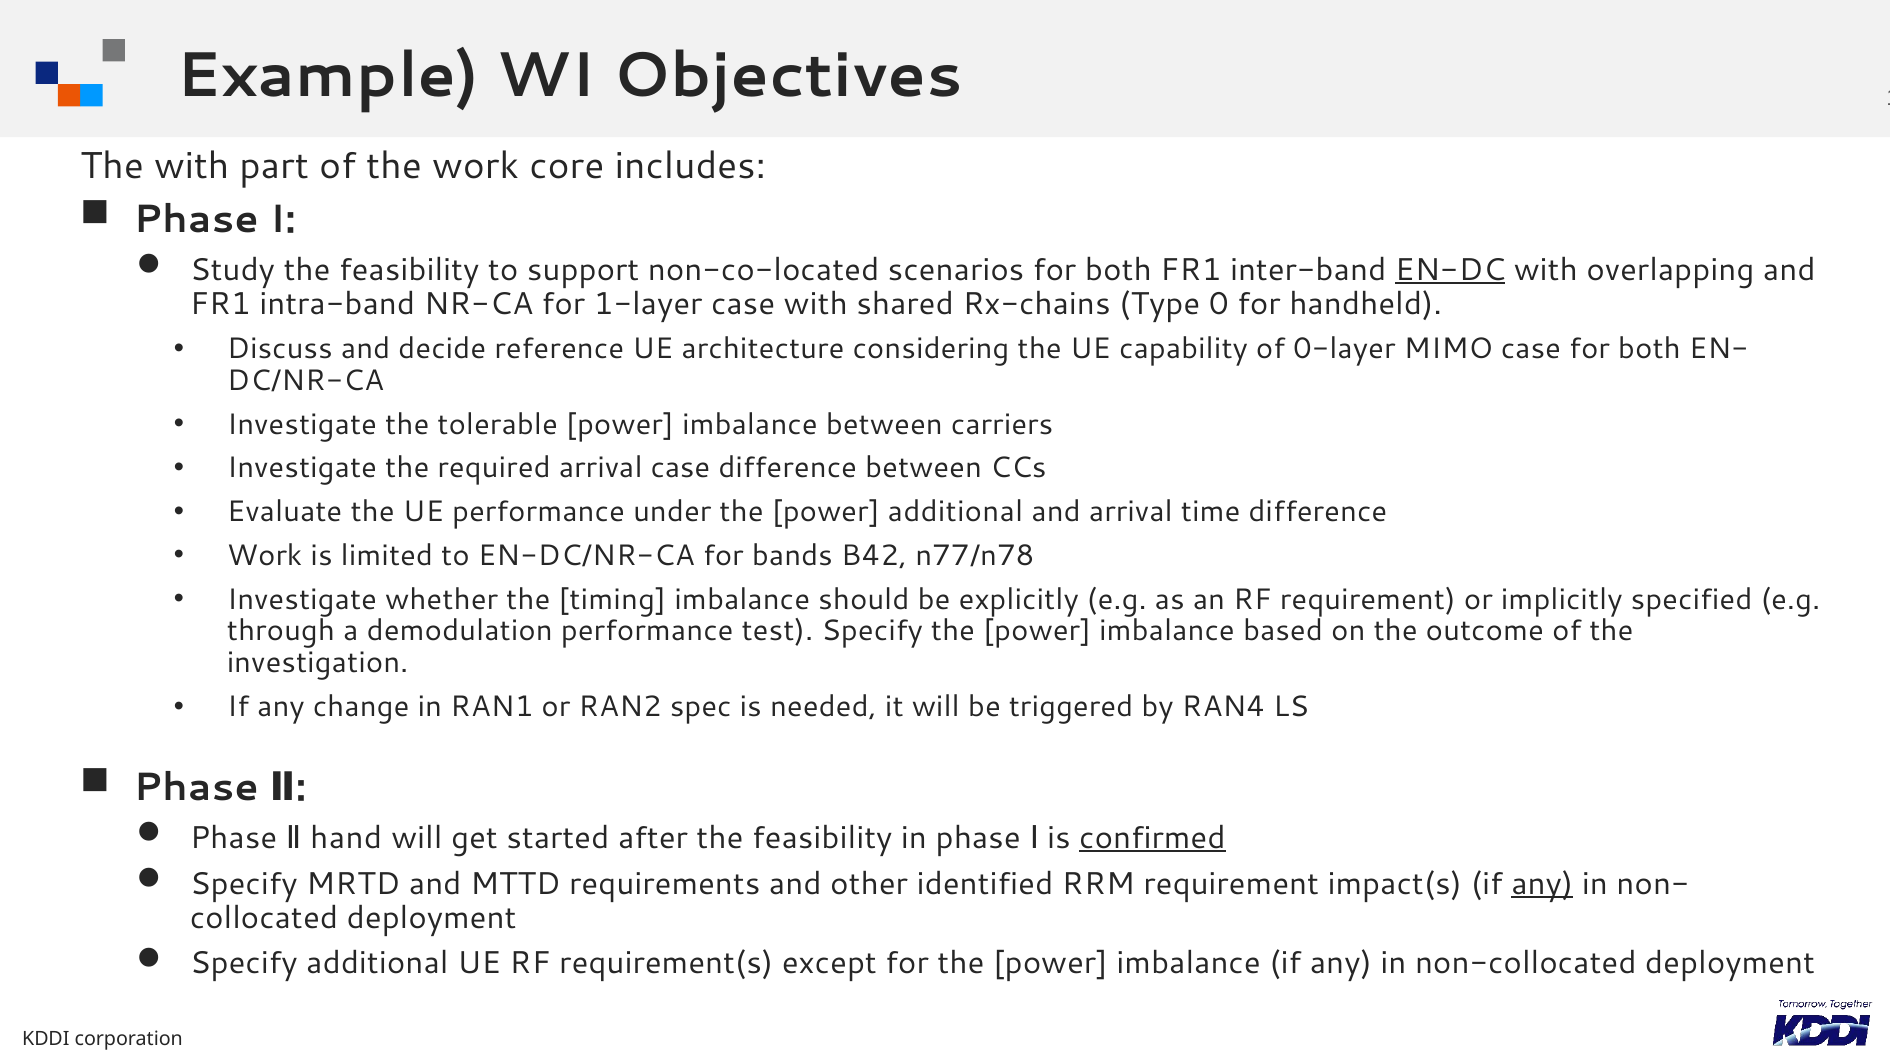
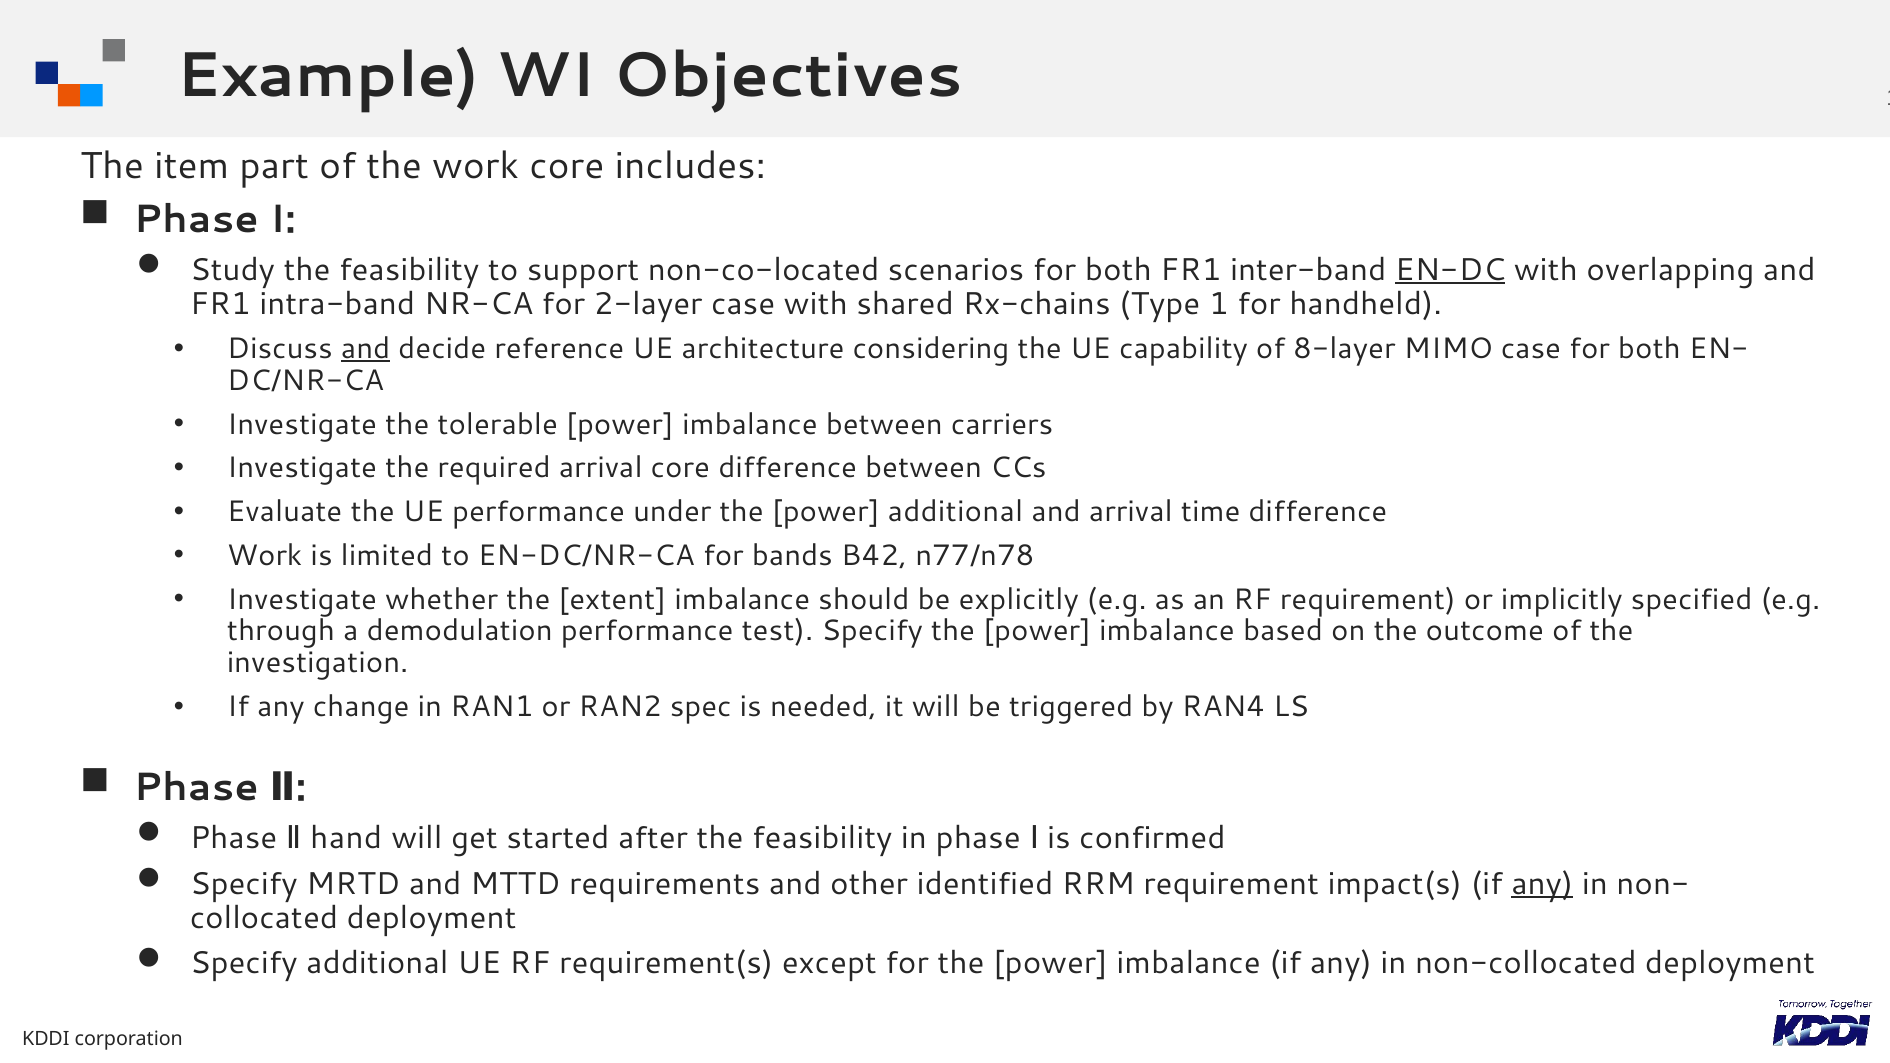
The with: with -> item (192, 166)
1-layer: 1-layer -> 2-layer (648, 304)
0: 0 -> 1 (1219, 304)
and underline: none -> present (366, 349)
0-layer: 0-layer -> 8-layer (1344, 349)
arrival case: case -> core (680, 468)
timing: timing -> extent (612, 599)
confirmed underline: present -> none (1152, 838)
